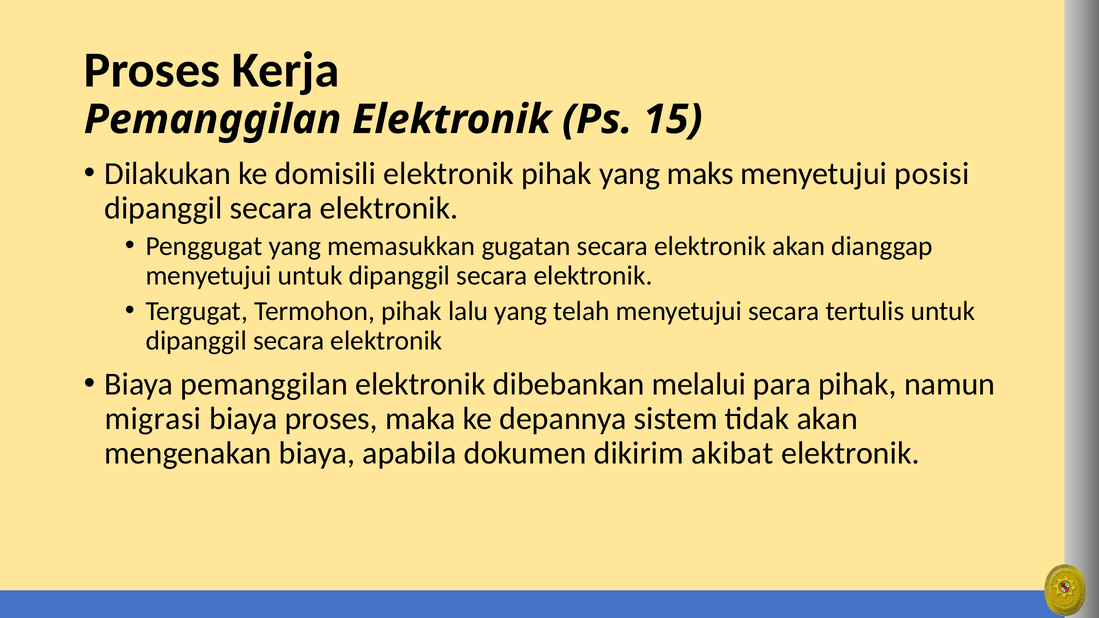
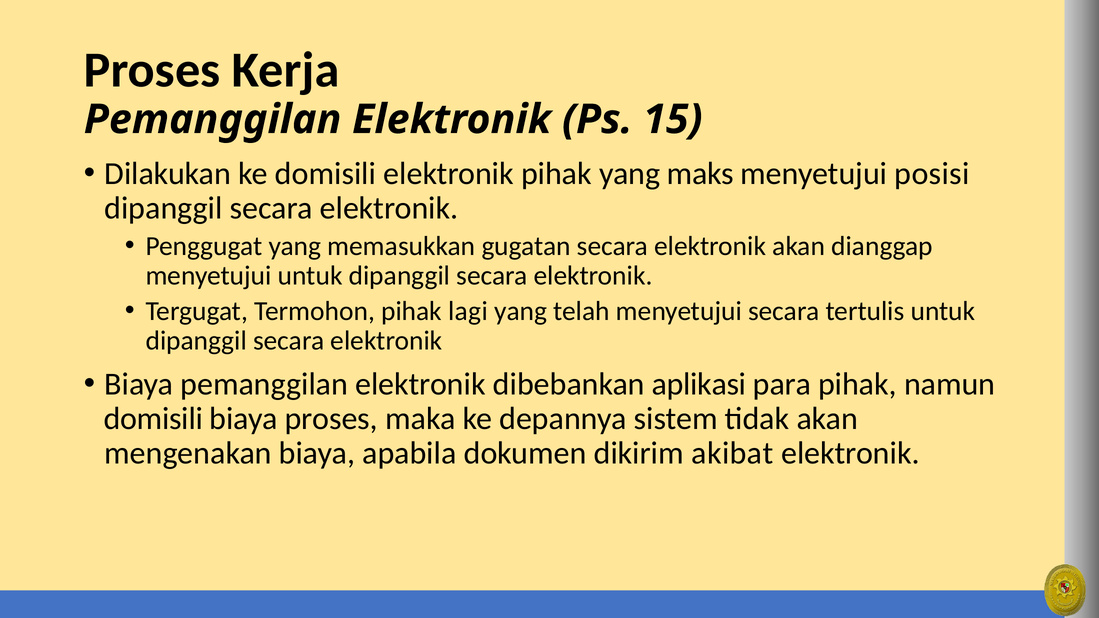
lalu: lalu -> lagi (468, 311)
melalui: melalui -> aplikasi (699, 384)
migrasi: migrasi -> domisili (153, 419)
